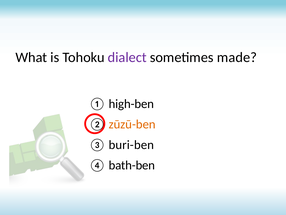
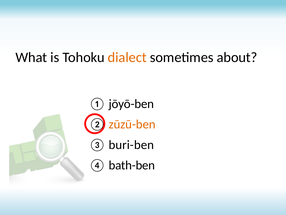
dialect colour: purple -> orange (127, 57)
made: made -> about (237, 57)
high-ben: high-ben -> jōyō-ben (131, 104)
